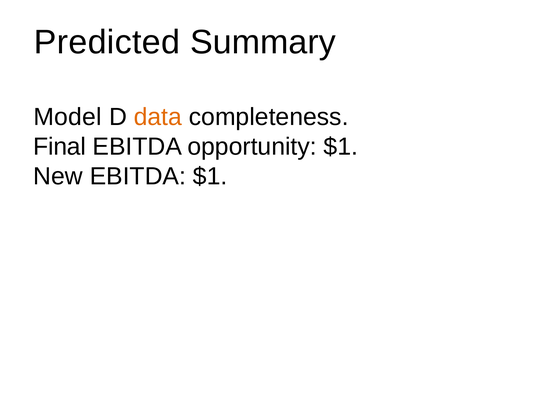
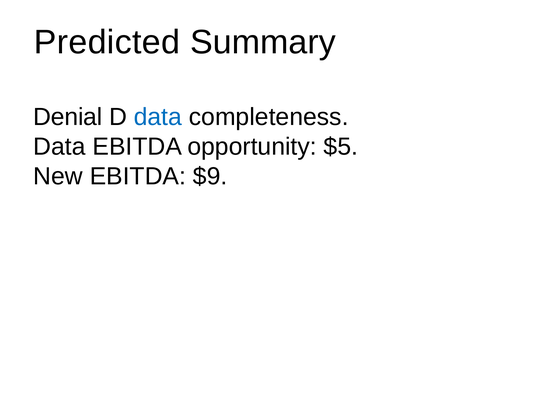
Model: Model -> Denial (68, 117)
data colour: orange -> blue (158, 117)
Final: Final -> Data (59, 147)
opportunity $1: $1 -> $5 (341, 147)
EBITDA $1: $1 -> $9 (210, 176)
